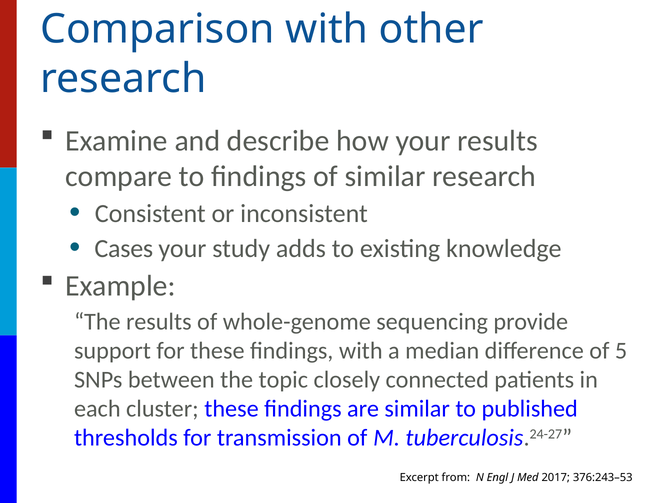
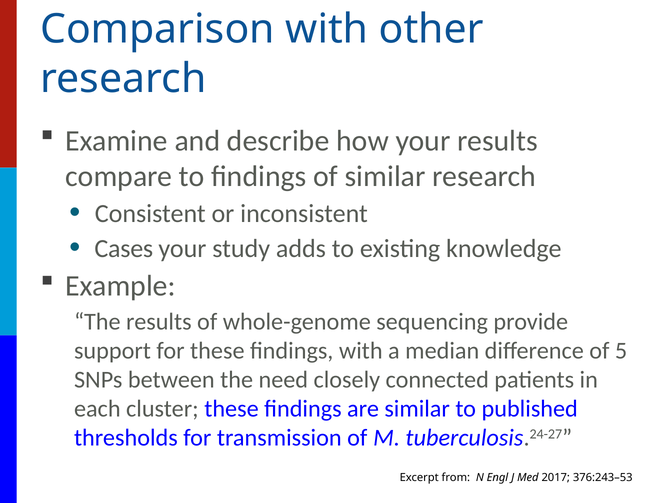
topic: topic -> need (283, 380)
